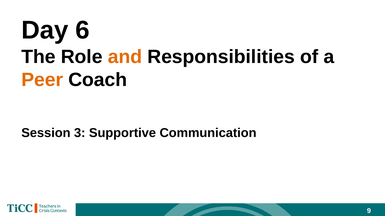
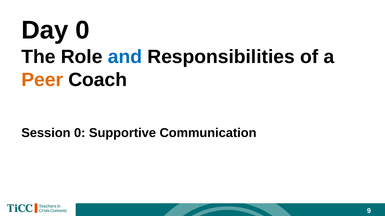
Day 6: 6 -> 0 (83, 30)
and colour: orange -> blue (125, 57)
Session 3: 3 -> 0 (80, 133)
